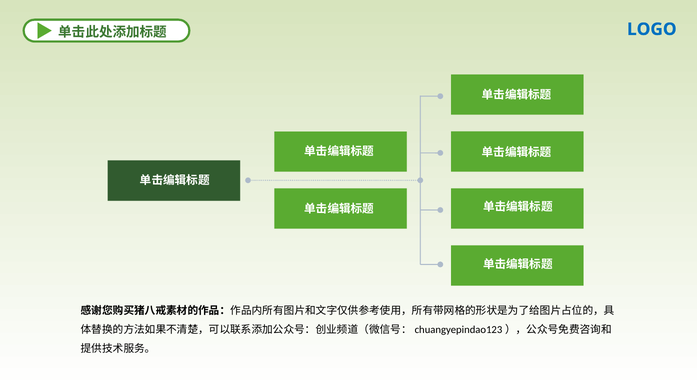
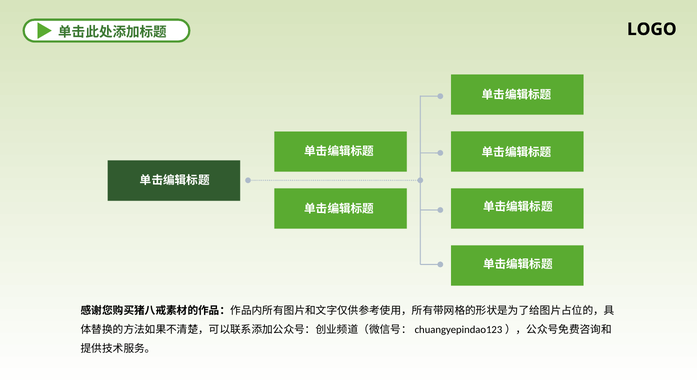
LOGO colour: blue -> black (652, 29)
